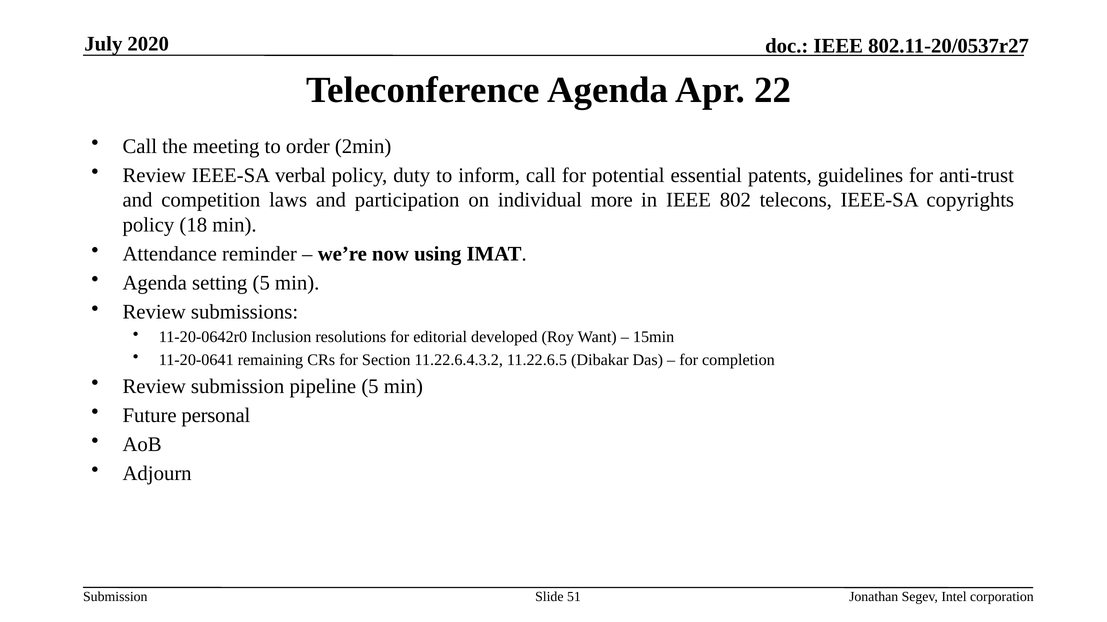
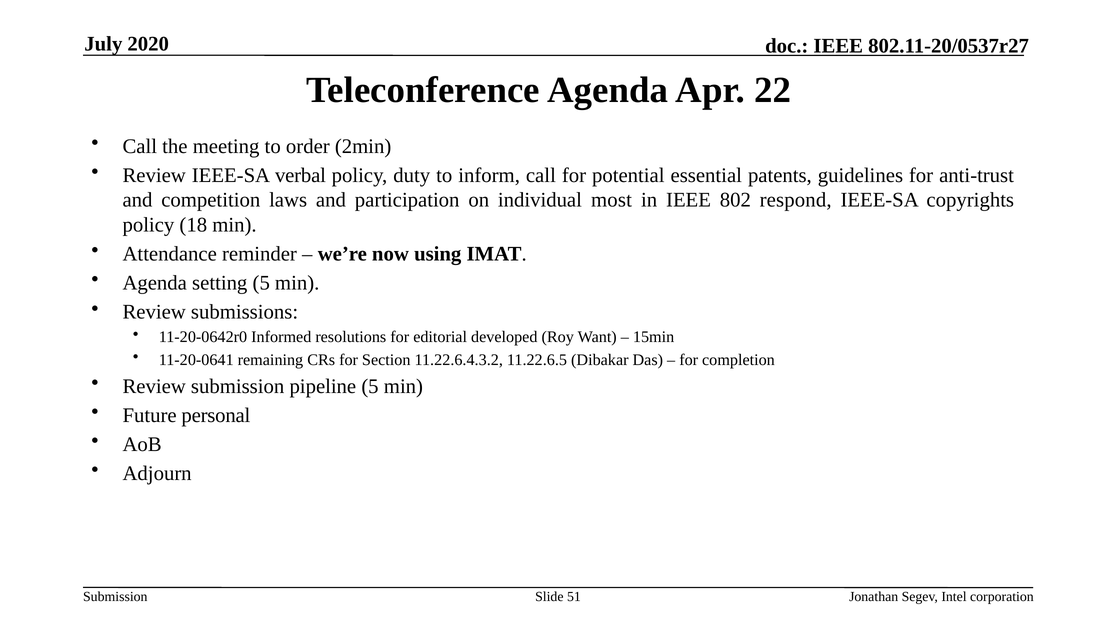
more: more -> most (611, 200)
telecons: telecons -> respond (796, 200)
Inclusion: Inclusion -> Informed (281, 337)
